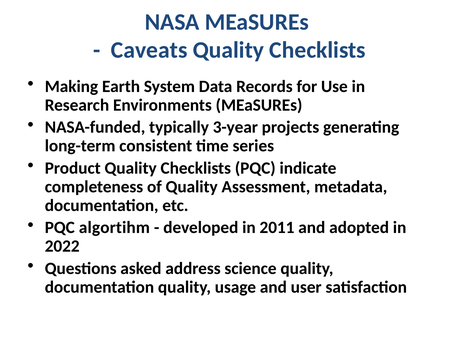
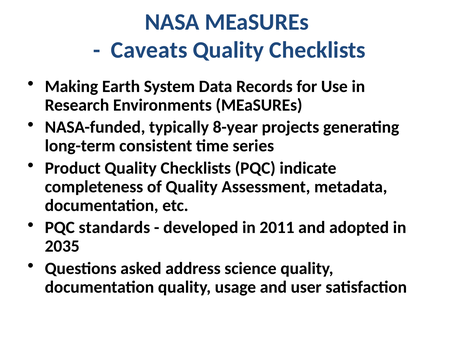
3-year: 3-year -> 8-year (235, 127)
algortihm: algortihm -> standards (114, 228)
2022: 2022 -> 2035 (62, 246)
